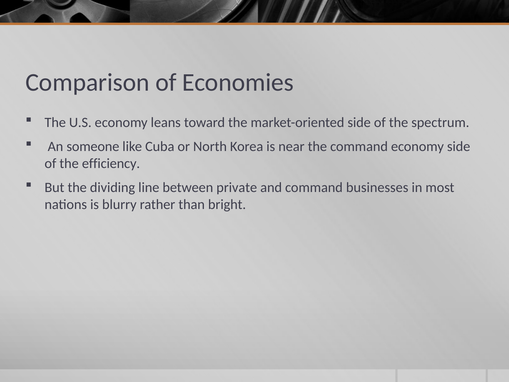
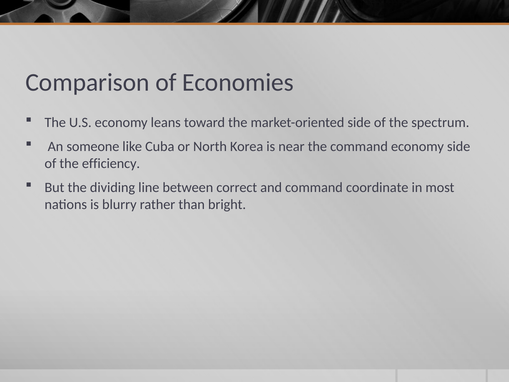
private: private -> correct (237, 187)
businesses: businesses -> coordinate (377, 187)
